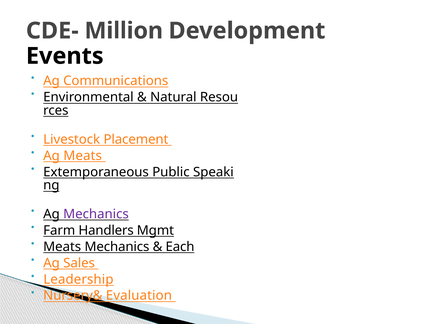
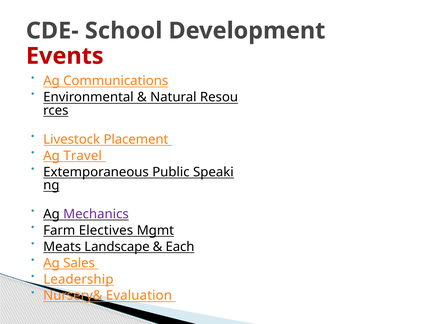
Million: Million -> School (124, 31)
Events colour: black -> red (65, 56)
Ag Meats: Meats -> Travel (83, 156)
Handlers: Handlers -> Electives (106, 231)
Meats Mechanics: Mechanics -> Landscape (117, 247)
